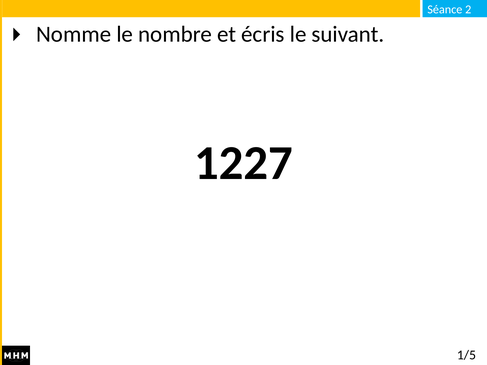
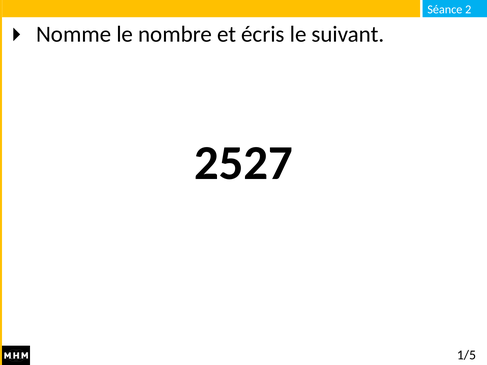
1227: 1227 -> 2527 (243, 163)
